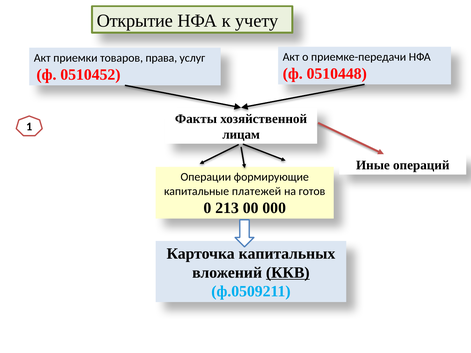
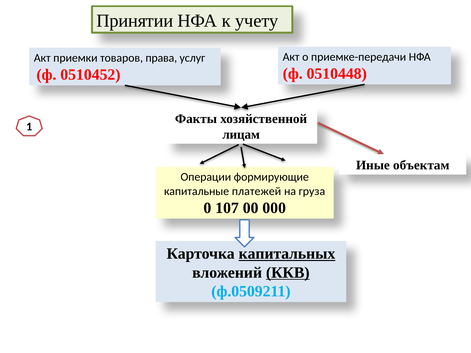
Открытие: Открытие -> Принятии (135, 21)
операций: операций -> объектам (421, 165)
готов: готов -> груза (312, 191)
213: 213 -> 107 (227, 208)
капитальных underline: none -> present (287, 254)
